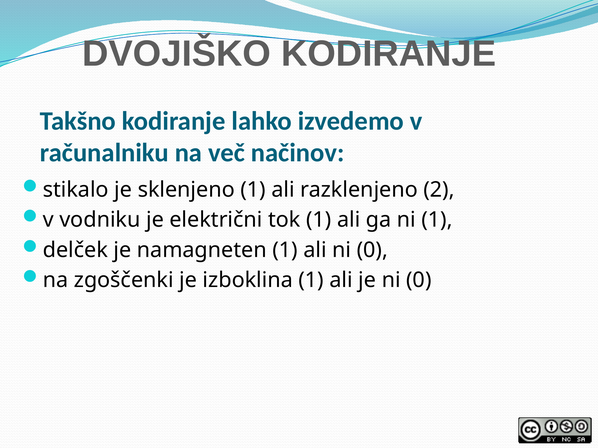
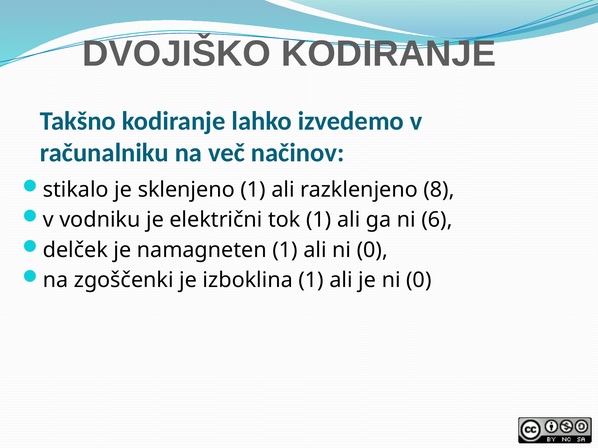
2: 2 -> 8 (439, 190)
ni 1: 1 -> 6 (437, 220)
